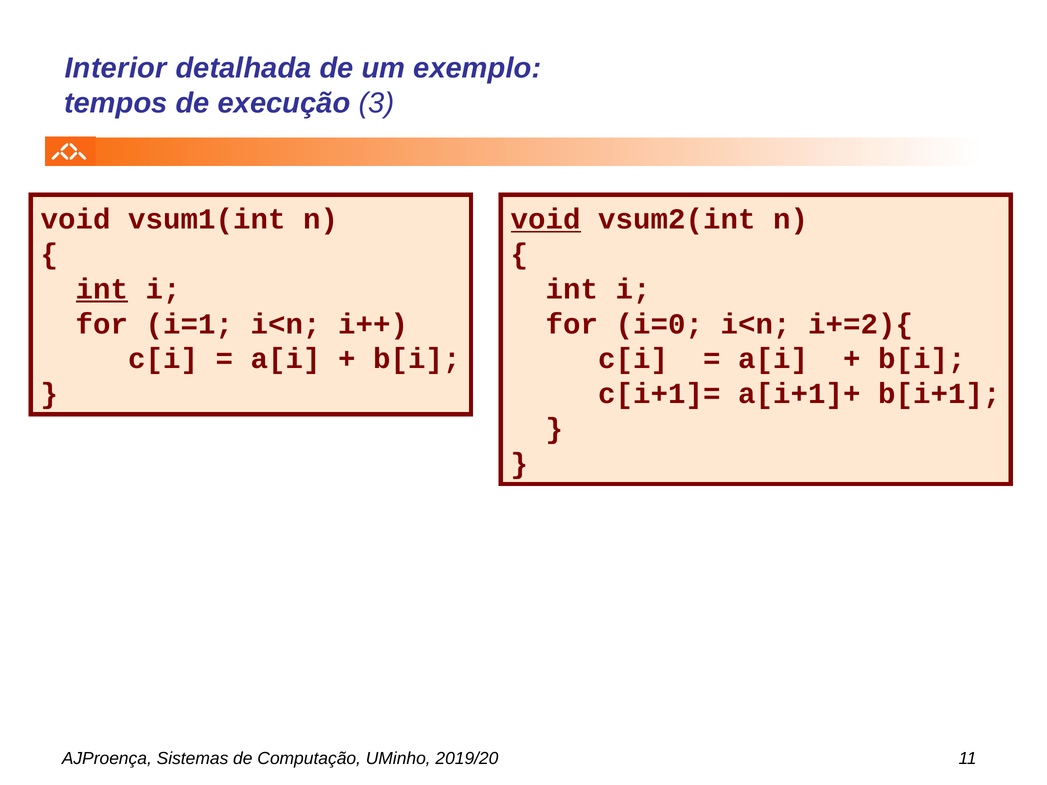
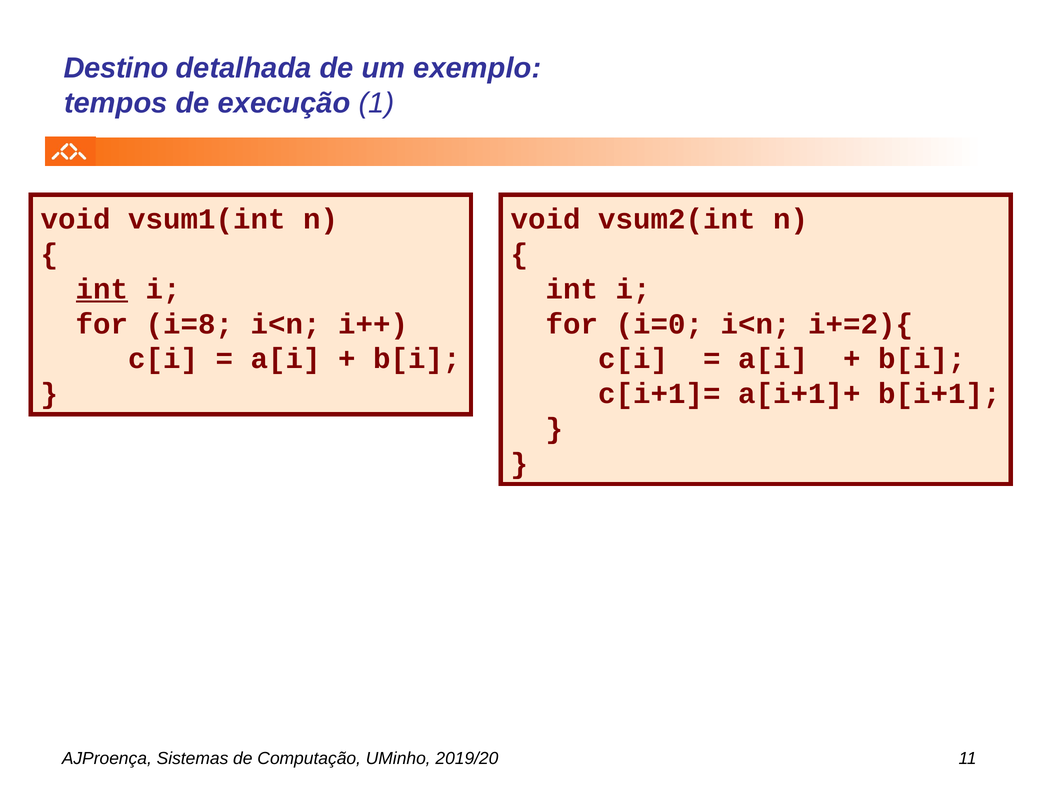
Interior: Interior -> Destino (116, 68)
3: 3 -> 1 (377, 103)
void underline: present -> none (546, 219)
i=1: i=1 -> i=8 (189, 324)
